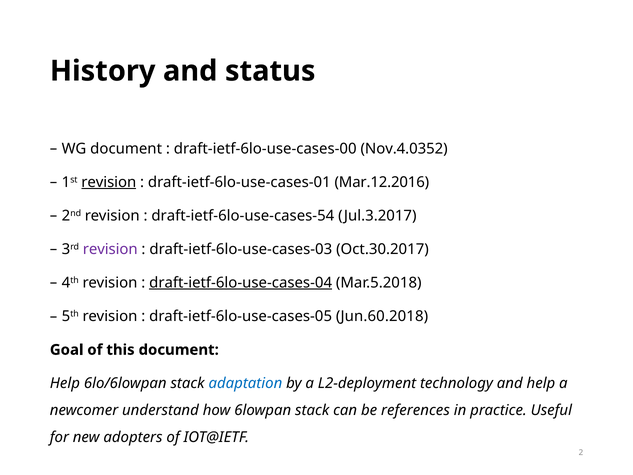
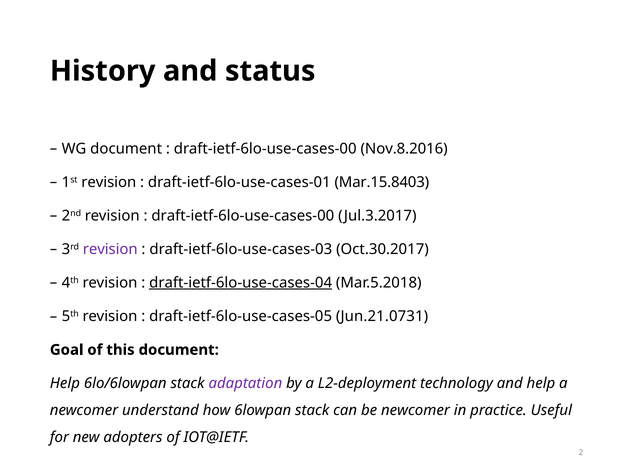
Nov.4.0352: Nov.4.0352 -> Nov.8.2016 (404, 149)
revision underline: present -> none (109, 182)
Mar.12.2016: Mar.12.2016 -> Mar.15.8403 (382, 182)
draft-ietf-6lo-use-cases-54: draft-ietf-6lo-use-cases-54 -> draft-ietf-6lo-use-cases-00 (243, 216)
Jun.60.2018: Jun.60.2018 -> Jun.21.0731 (382, 316)
adaptation colour: blue -> purple (245, 383)
be references: references -> newcomer (415, 410)
